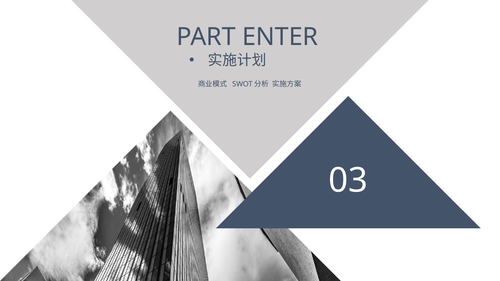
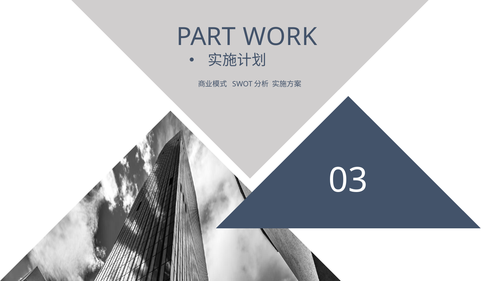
ENTER: ENTER -> WORK (280, 37)
